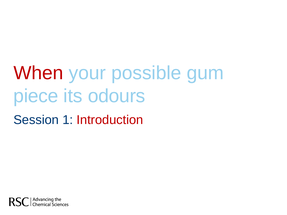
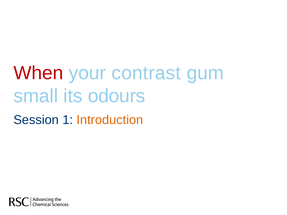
possible: possible -> contrast (146, 73)
piece: piece -> small (36, 96)
Introduction colour: red -> orange (110, 120)
